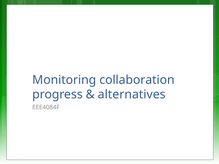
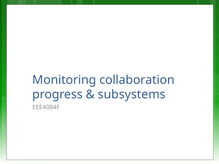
alternatives: alternatives -> subsystems (132, 95)
